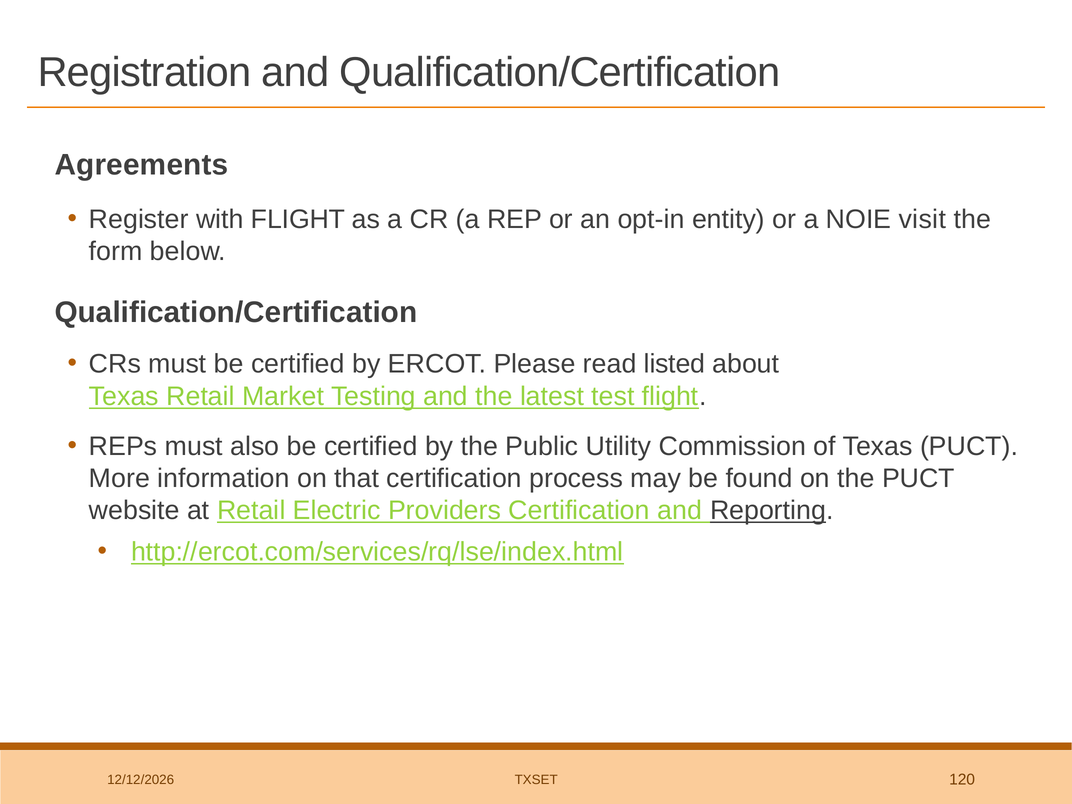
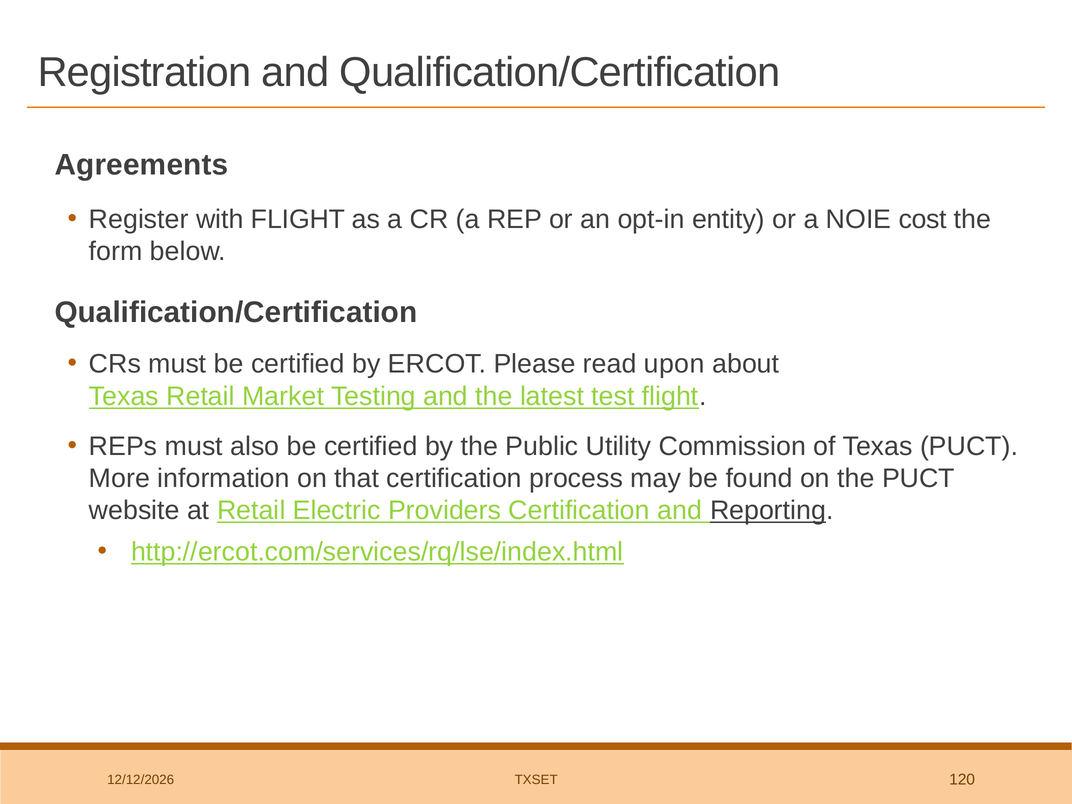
visit: visit -> cost (923, 219)
listed: listed -> upon (674, 364)
